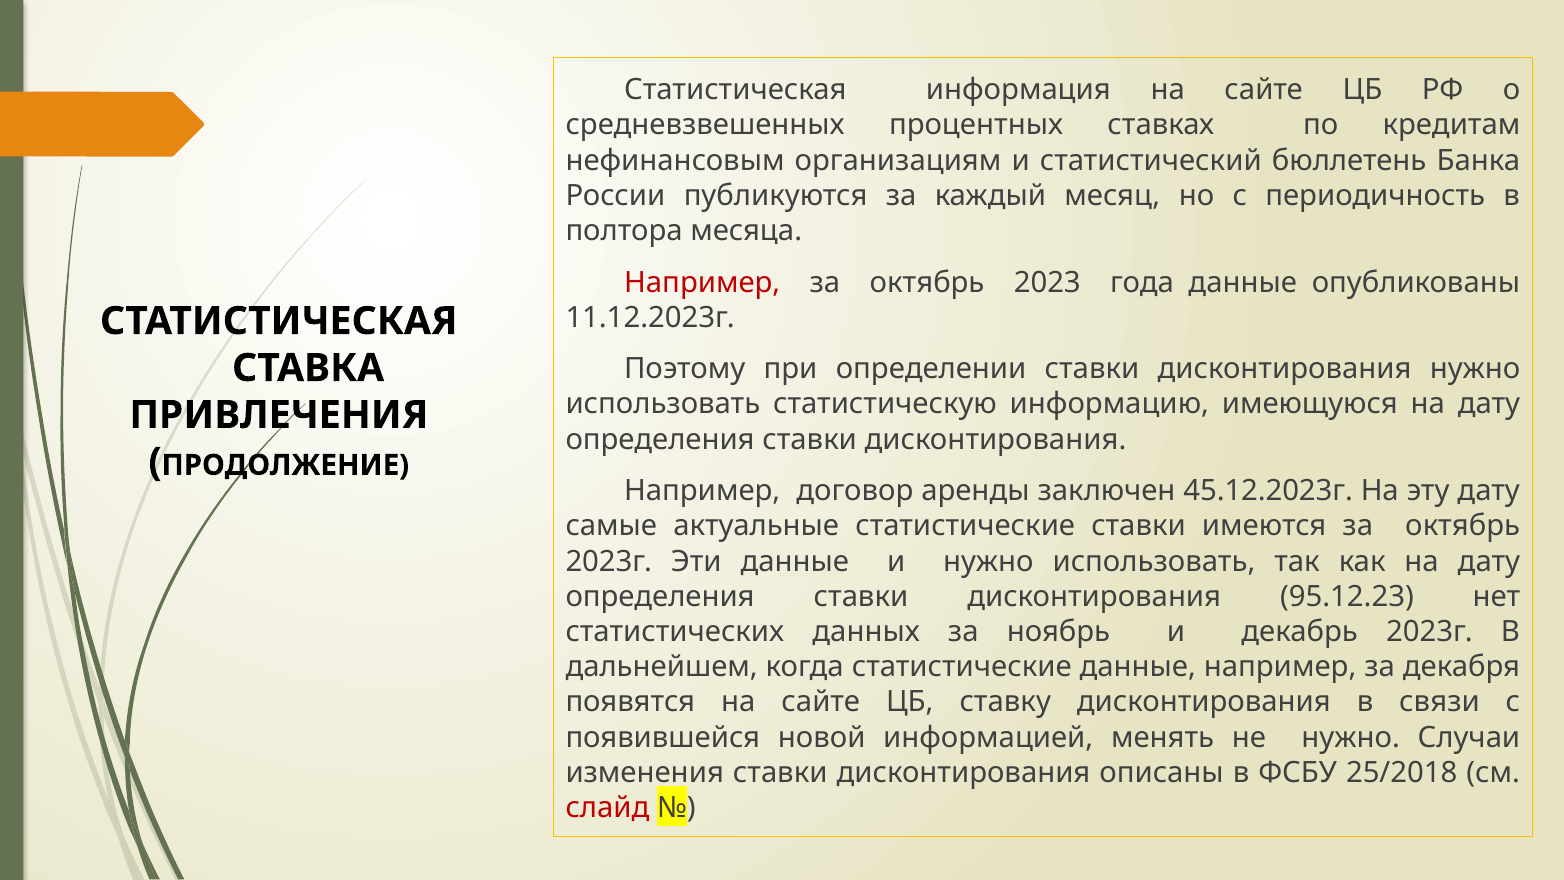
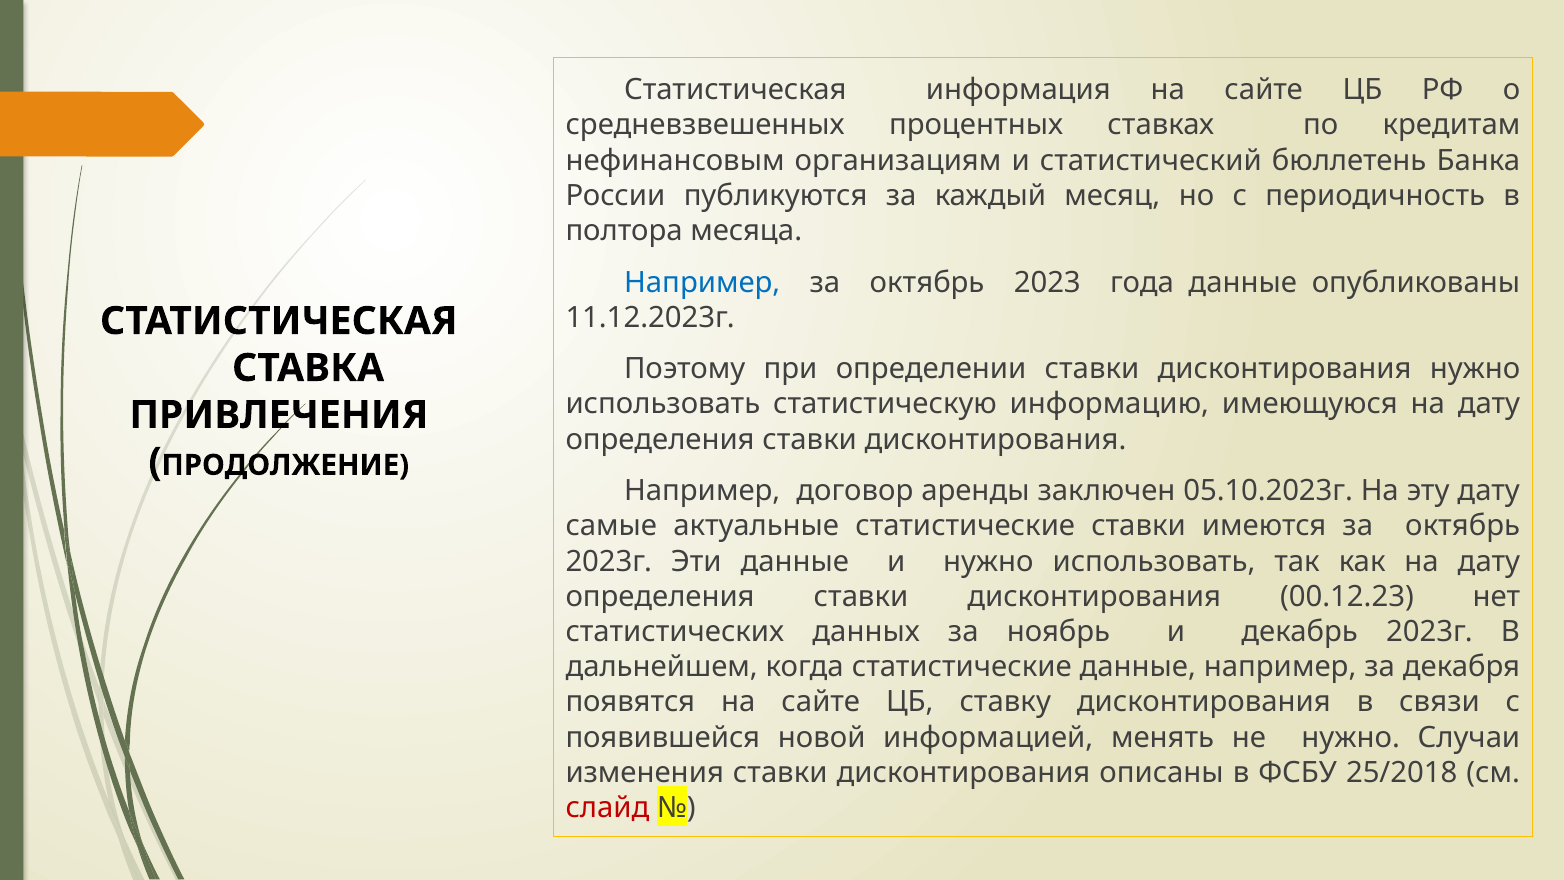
Например colour: red -> blue (702, 282)
45.12.2023г: 45.12.2023г -> 05.10.2023г (1268, 491)
95.12.23: 95.12.23 -> 00.12.23 (1347, 596)
